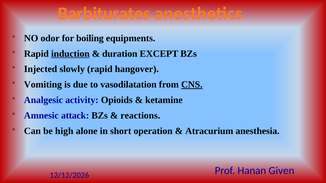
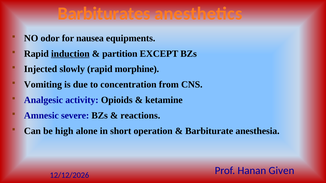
boiling: boiling -> nausea (90, 38)
duration: duration -> partition (120, 54)
hangover: hangover -> morphine (137, 69)
vasodilatation: vasodilatation -> concentration (128, 85)
CNS underline: present -> none (192, 85)
attack: attack -> severe (75, 116)
Atracurium: Atracurium -> Barbiturate (209, 131)
